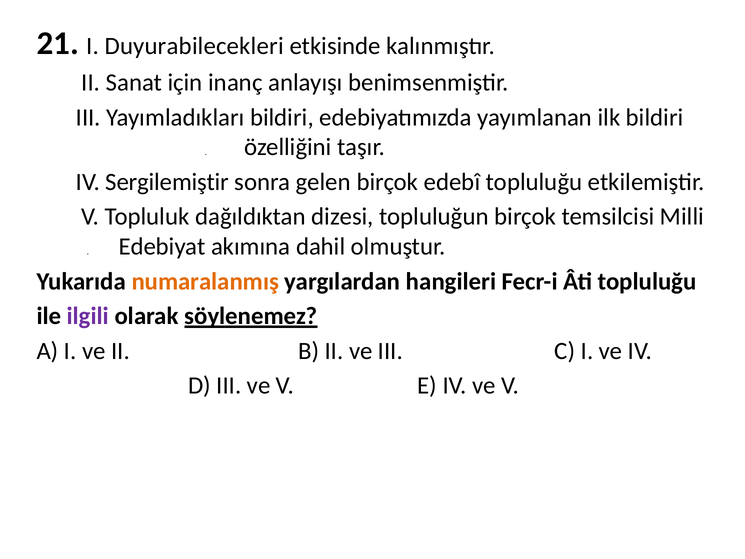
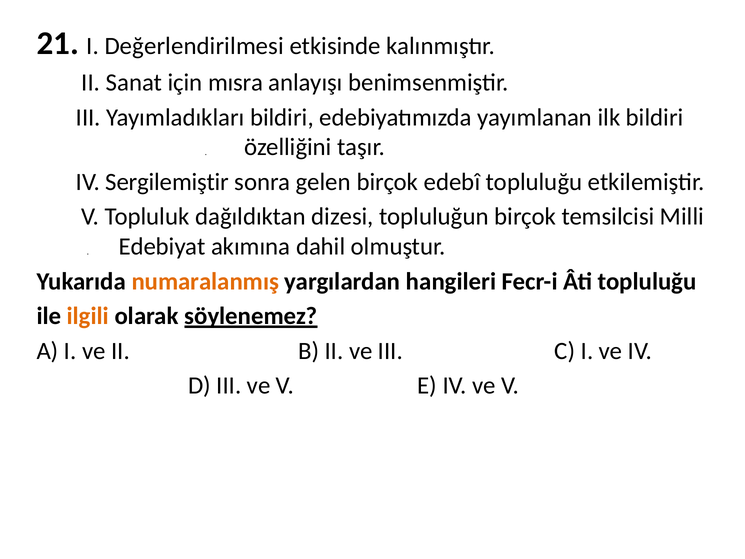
Duyurabilecekleri: Duyurabilecekleri -> Değerlendirilmesi (194, 46)
inanç: inanç -> mısra (236, 83)
ilgili colour: purple -> orange (88, 316)
